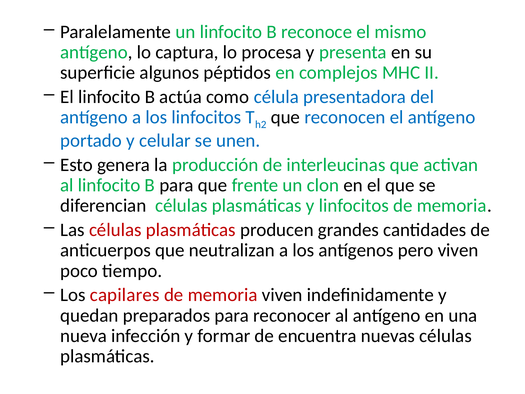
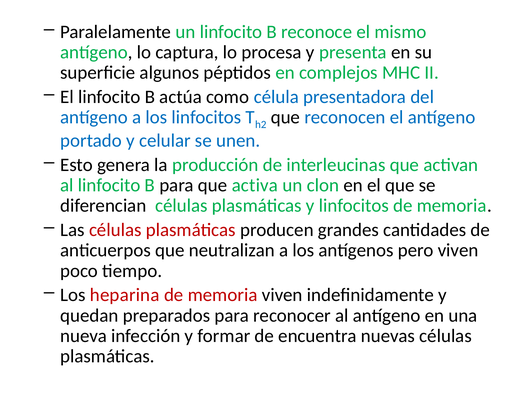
frente: frente -> activa (255, 185)
capilares: capilares -> heparina (125, 295)
